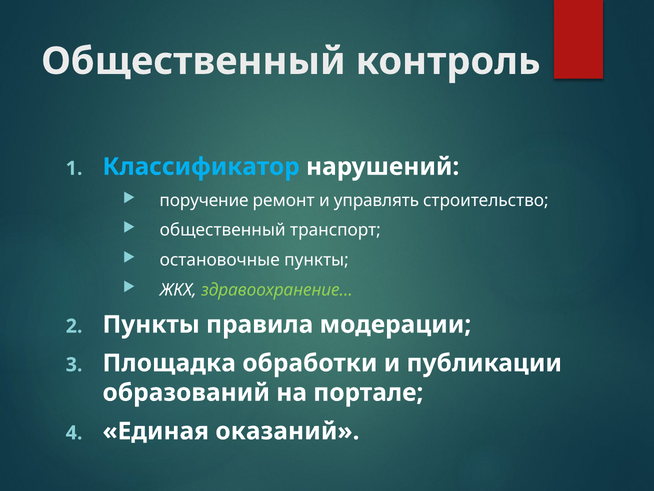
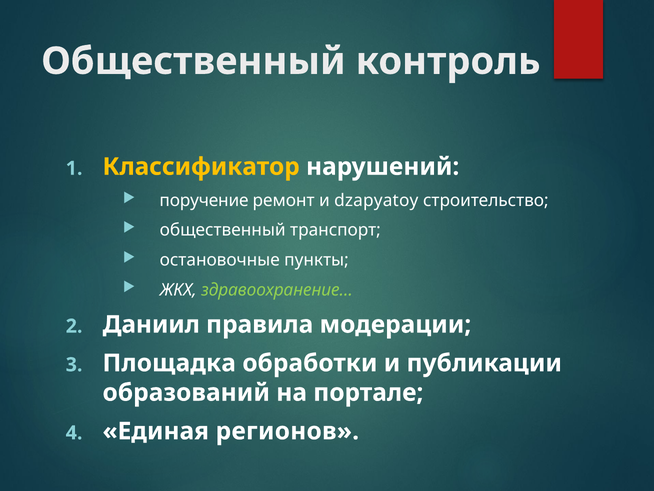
Классификатор colour: light blue -> yellow (201, 167)
управлять: управлять -> dzapyatoy (376, 200)
Пункты: Пункты -> Даниил (151, 324)
оказаний: оказаний -> регионов (287, 431)
